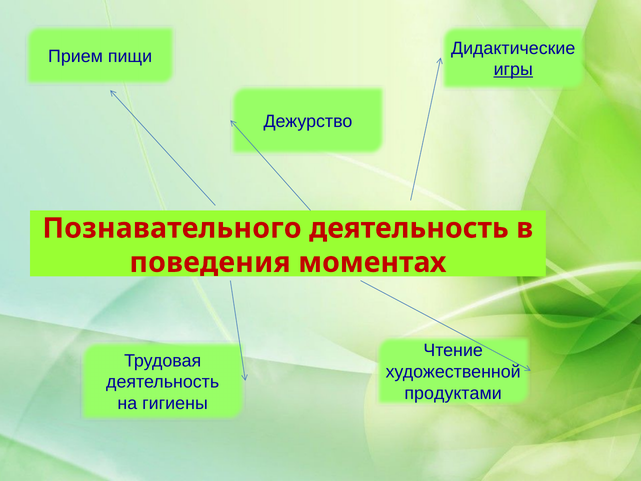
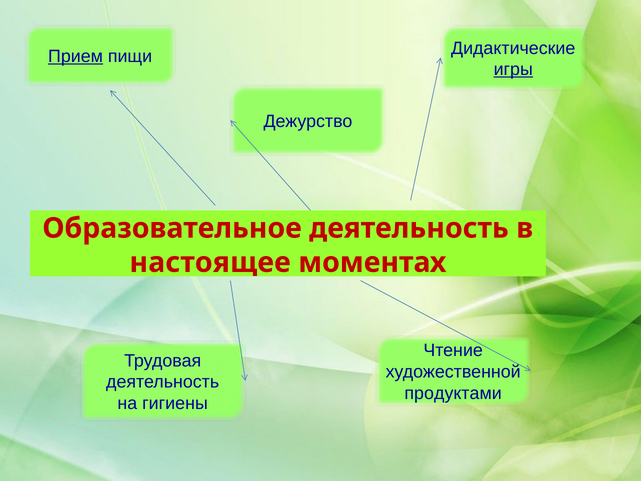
Прием underline: none -> present (76, 56)
Познавательного: Познавательного -> Образовательное (172, 228)
поведения: поведения -> настоящее (210, 262)
